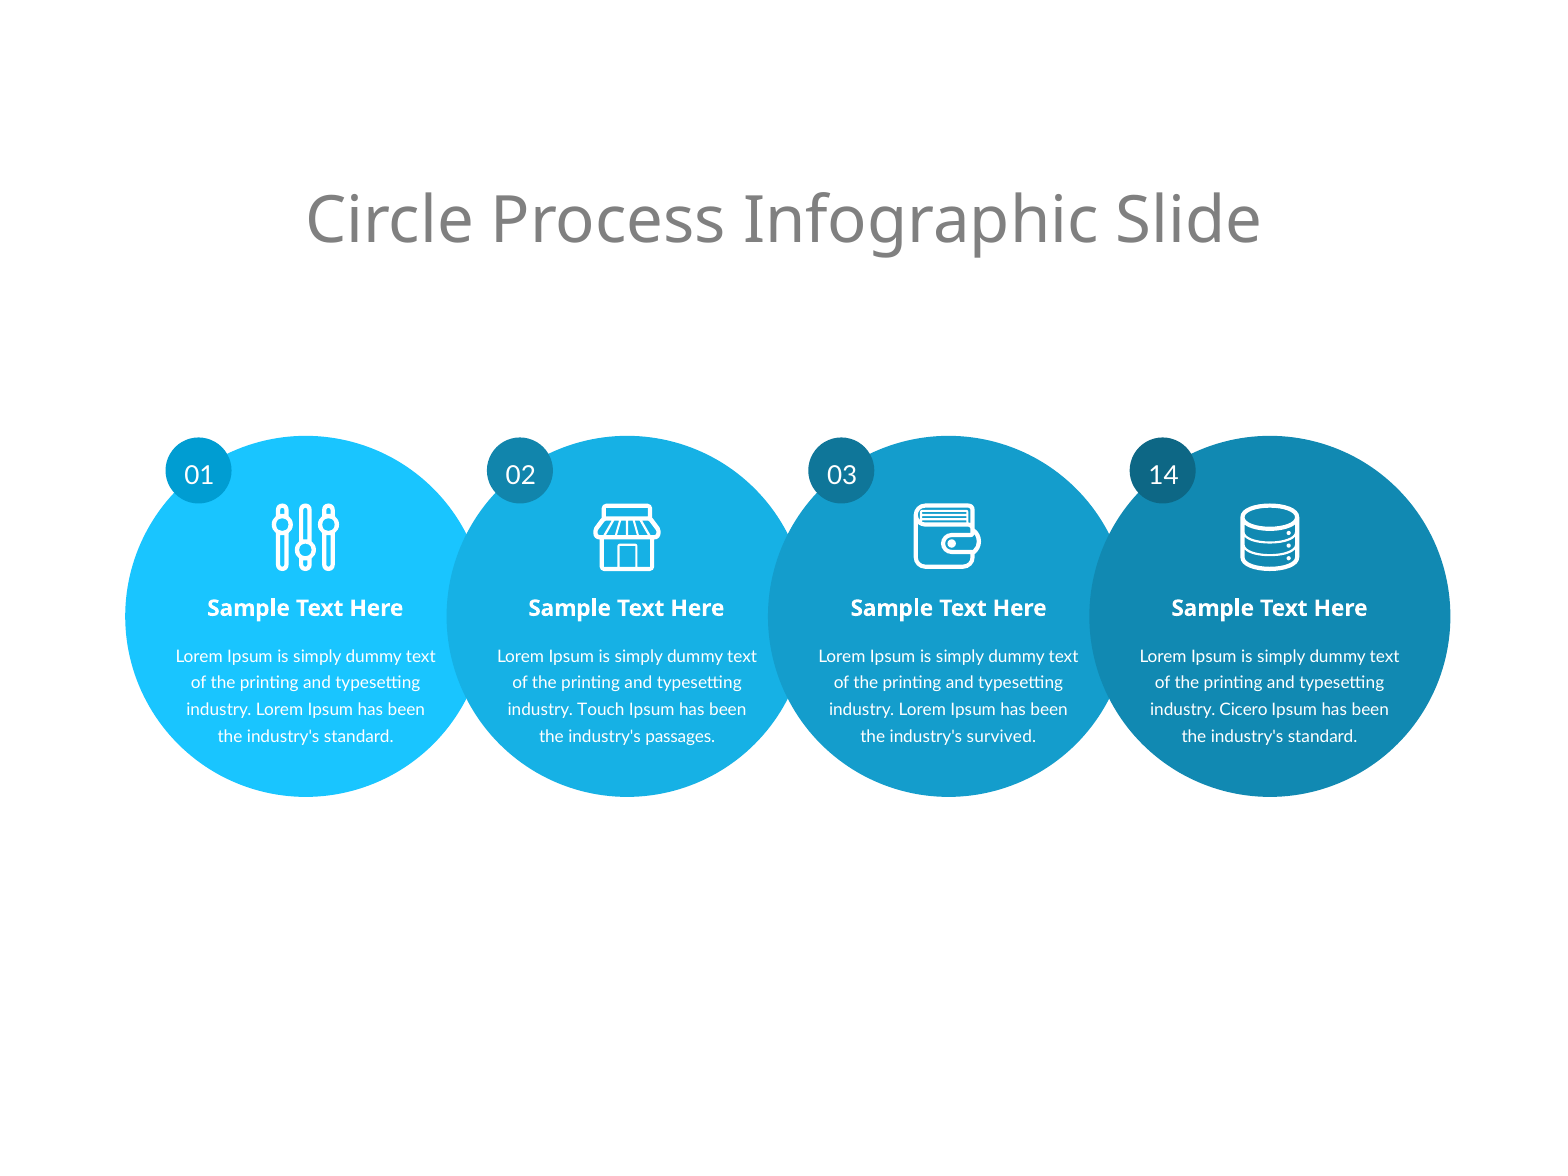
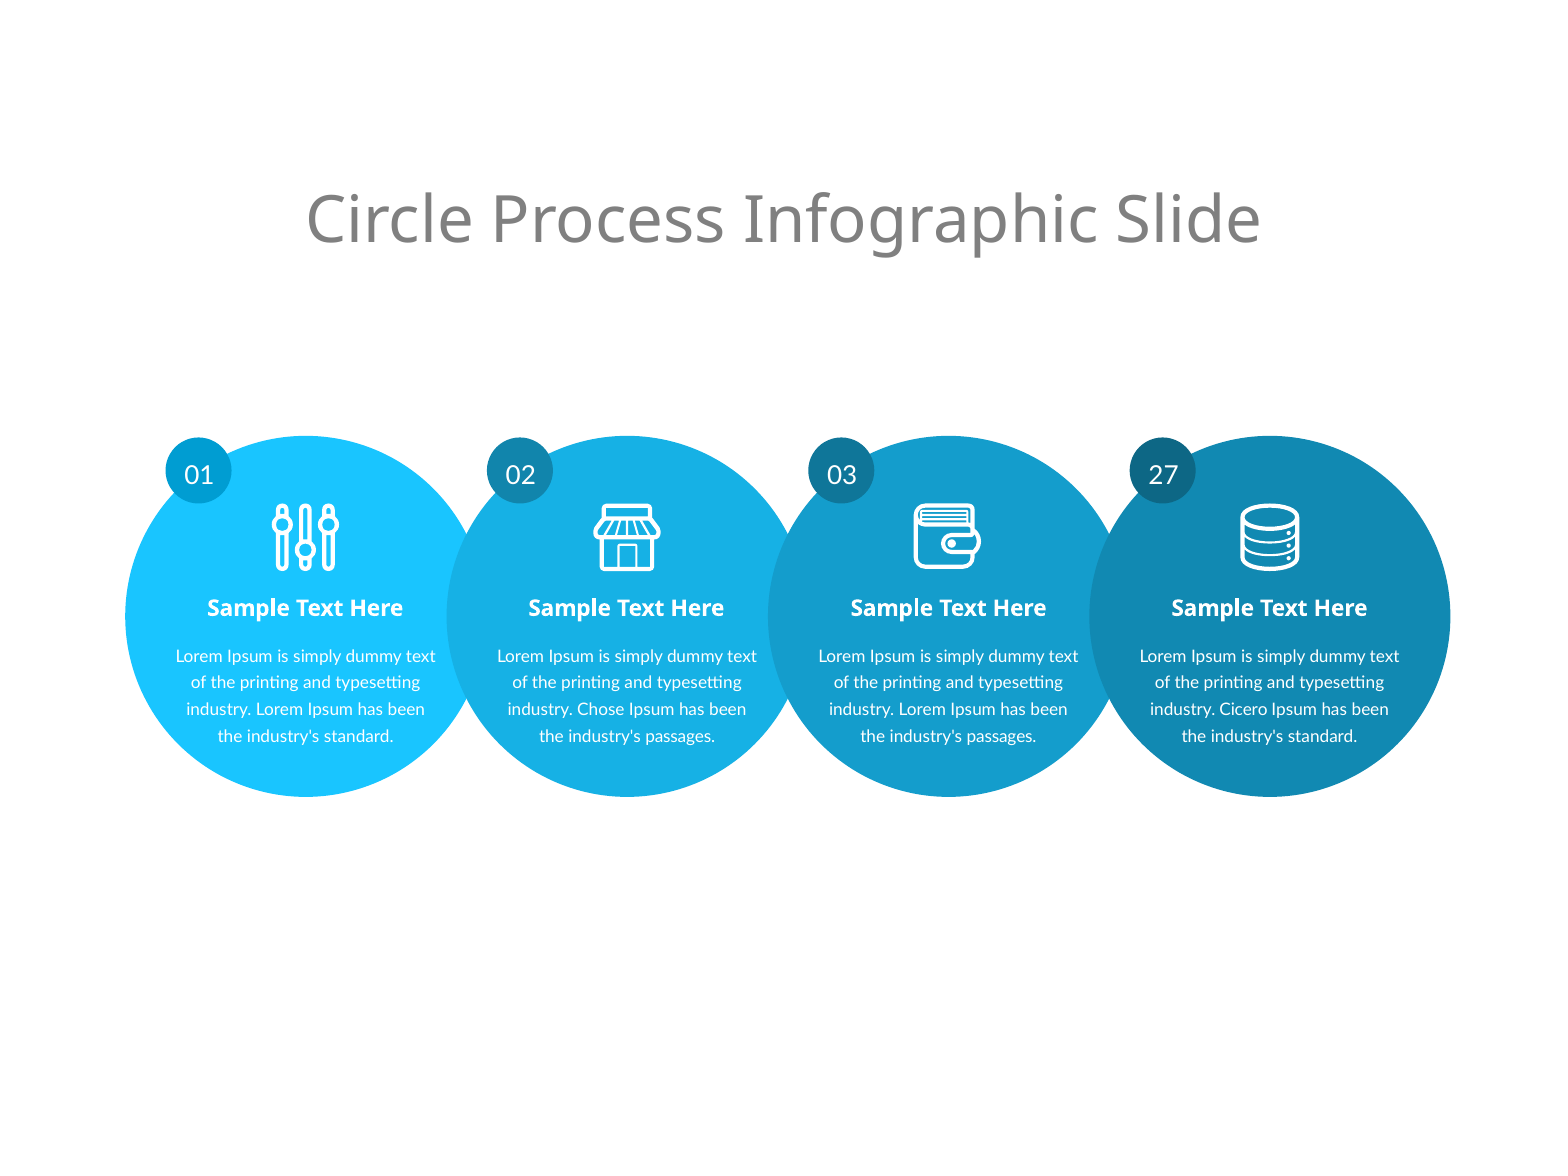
14: 14 -> 27 (1164, 476)
Touch: Touch -> Chose (601, 710)
survived: survived -> passages (1002, 737)
